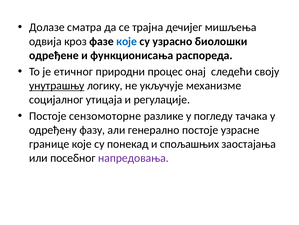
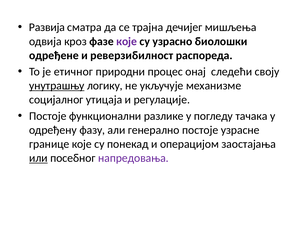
Долазе: Долазе -> Развија (47, 27)
које colour: blue -> purple (127, 41)
функционисања: функционисања -> реверзибилност (132, 55)
сензомоторне: сензомоторне -> функционални (105, 116)
спољашњих: спољашњих -> операцијом (189, 144)
или underline: none -> present (38, 158)
